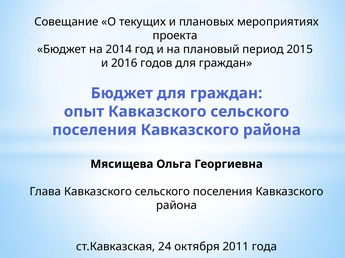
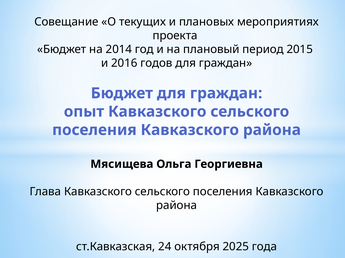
2011: 2011 -> 2025 (236, 247)
